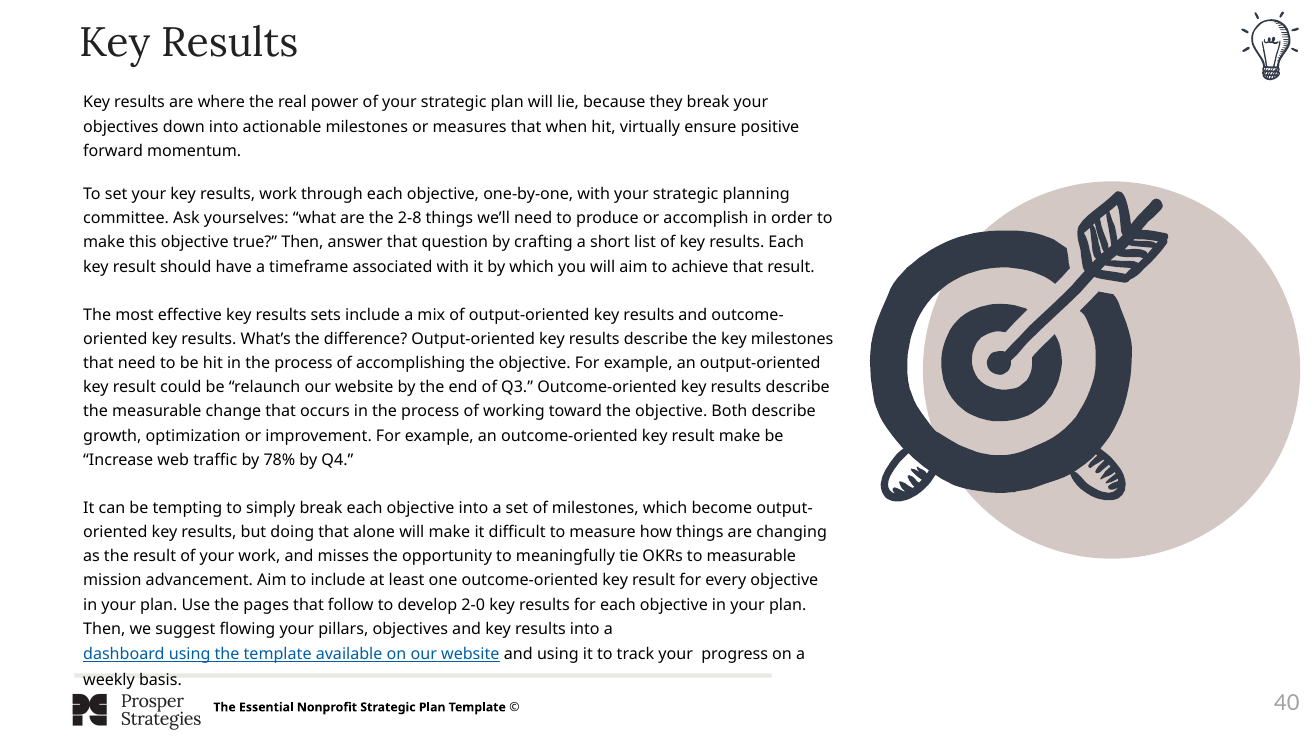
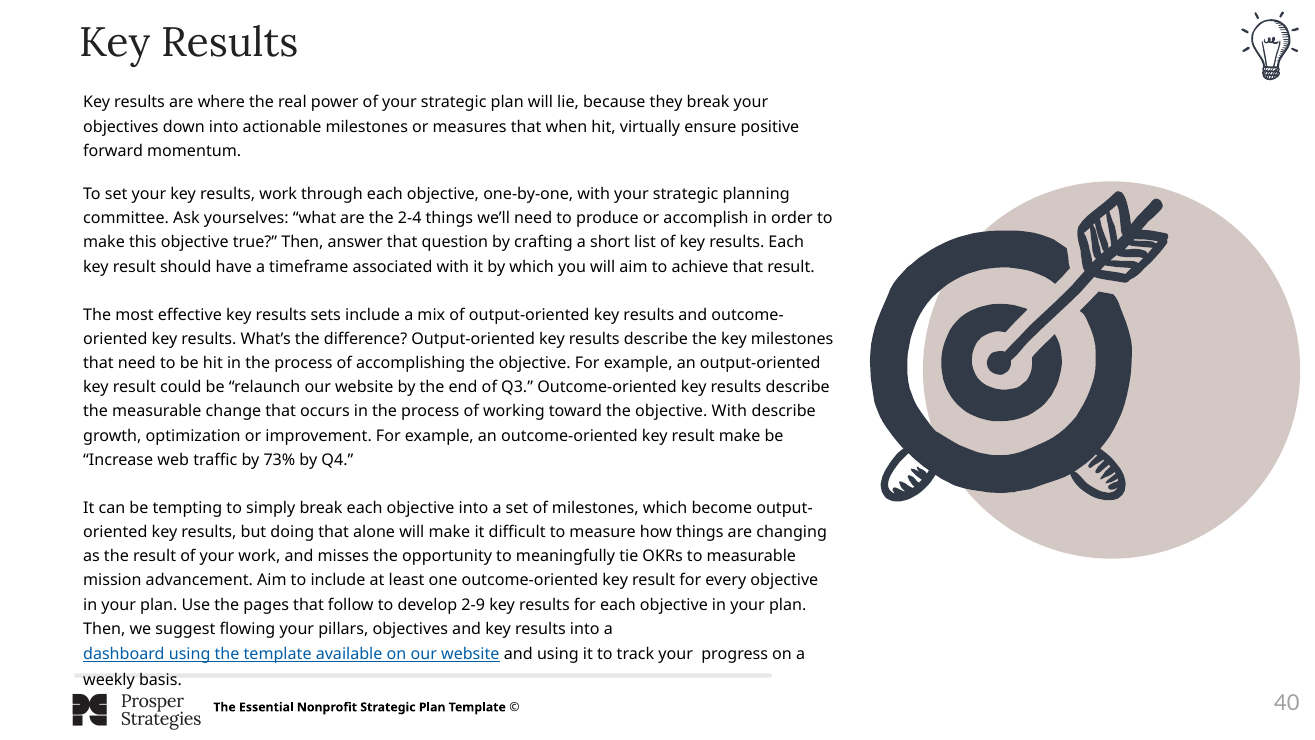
2-8: 2-8 -> 2-4 (410, 218)
objective Both: Both -> With (729, 412)
78%: 78% -> 73% (279, 460)
2-0: 2-0 -> 2-9 (473, 605)
